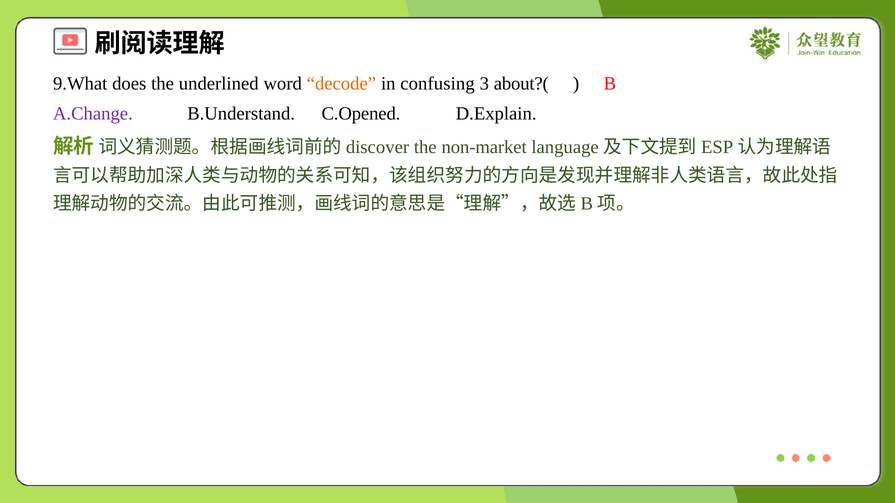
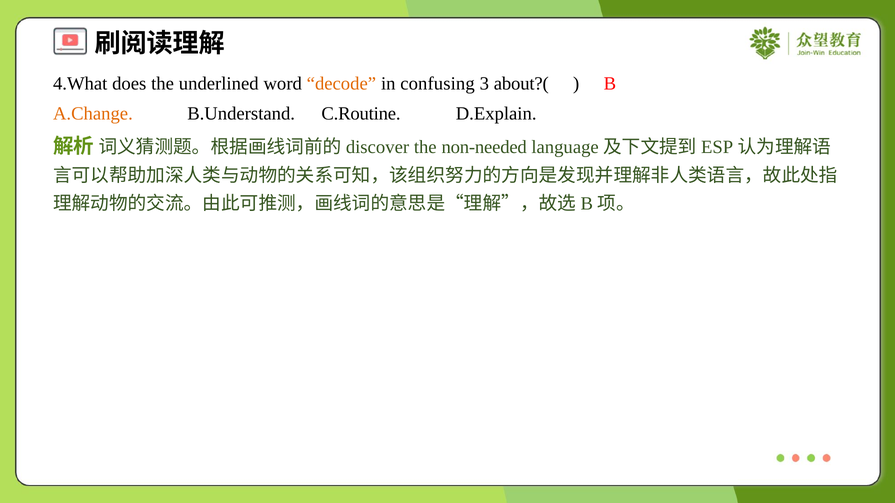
9.What: 9.What -> 4.What (80, 84)
A.Change colour: purple -> orange (93, 114)
C.Opened: C.Opened -> C.Routine (361, 114)
non-market: non-market -> non-needed (484, 147)
